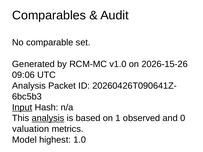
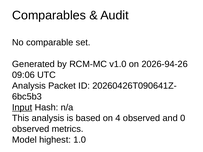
2026-15-26: 2026-15-26 -> 2026-94-26 (165, 64)
analysis underline: present -> none (48, 118)
1: 1 -> 4 (118, 118)
valuation: valuation -> observed (31, 129)
